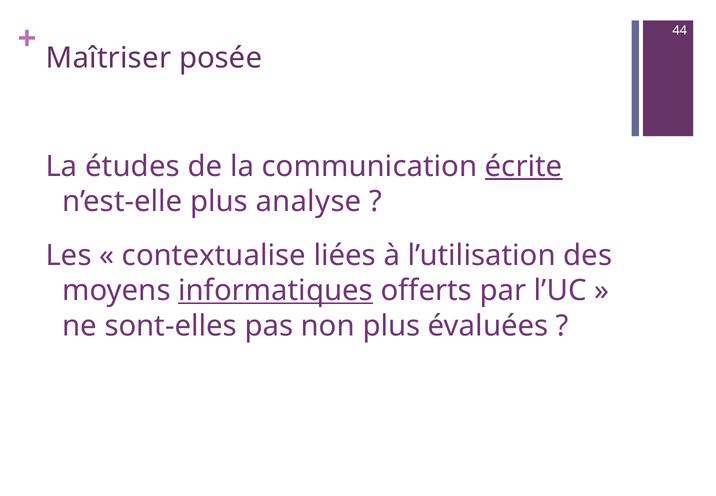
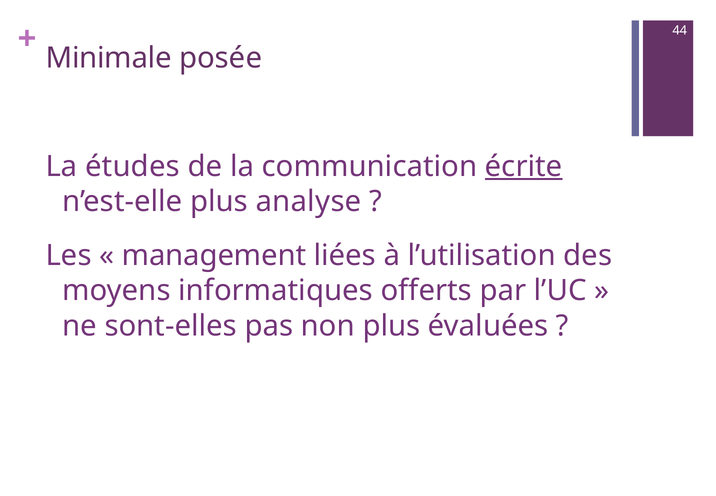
Maîtriser: Maîtriser -> Minimale (109, 58)
contextualise: contextualise -> management (214, 255)
informatiques underline: present -> none (276, 290)
